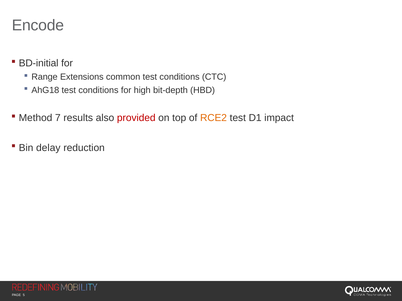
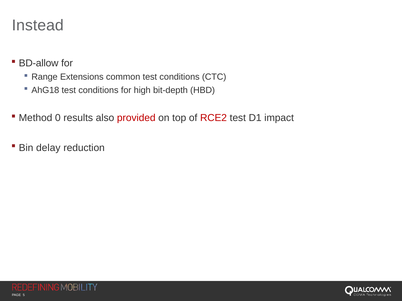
Encode: Encode -> Instead (38, 25)
BD-initial: BD-initial -> BD-allow (39, 63)
7: 7 -> 0 (58, 118)
RCE2 colour: orange -> red (214, 118)
